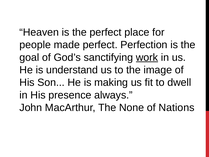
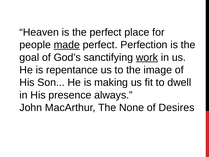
made underline: none -> present (67, 45)
understand: understand -> repentance (72, 70)
Nations: Nations -> Desires (177, 107)
